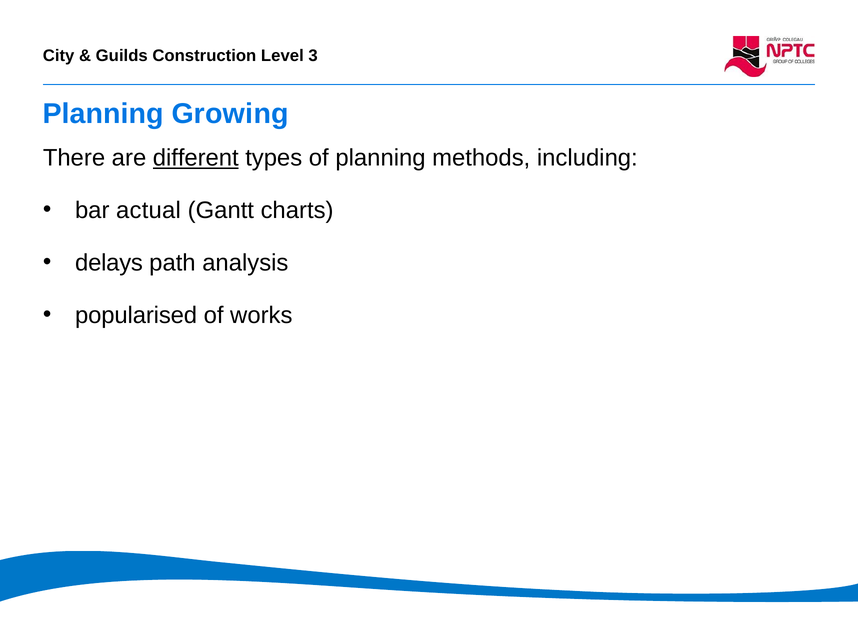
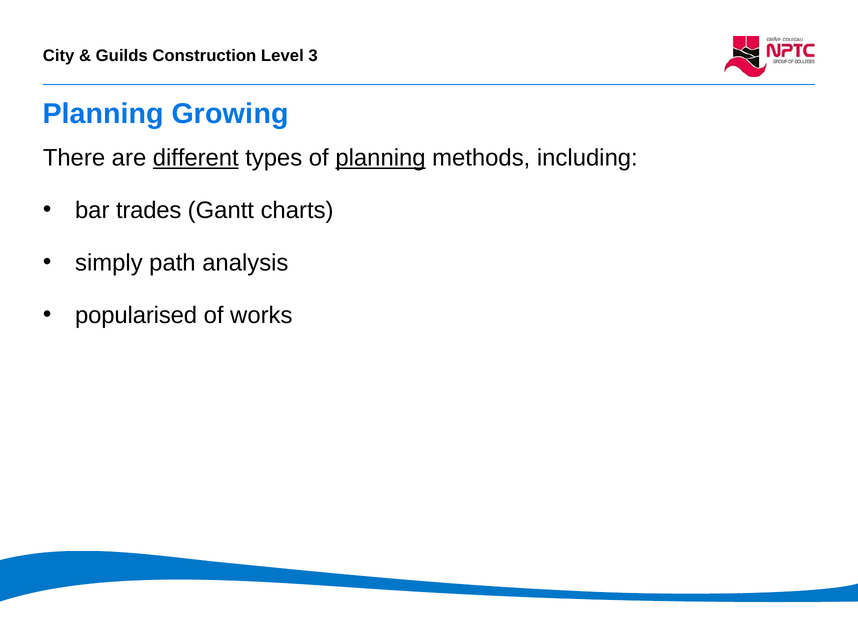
planning underline: none -> present (381, 158)
actual: actual -> trades (149, 210)
delays: delays -> simply (109, 263)
